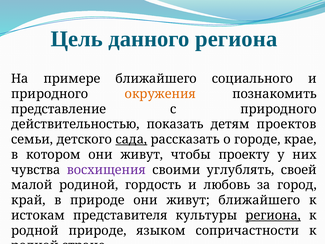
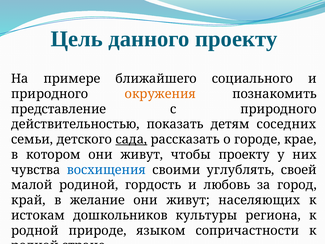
данного региона: региона -> проекту (236, 39)
проектов: проектов -> соседних (286, 124)
восхищения colour: purple -> blue (106, 170)
в природе: природе -> желание (97, 200)
живут ближайшего: ближайшего -> населяющих (259, 200)
представителя: представителя -> дошкольников (120, 215)
региона underline: present -> none (273, 215)
